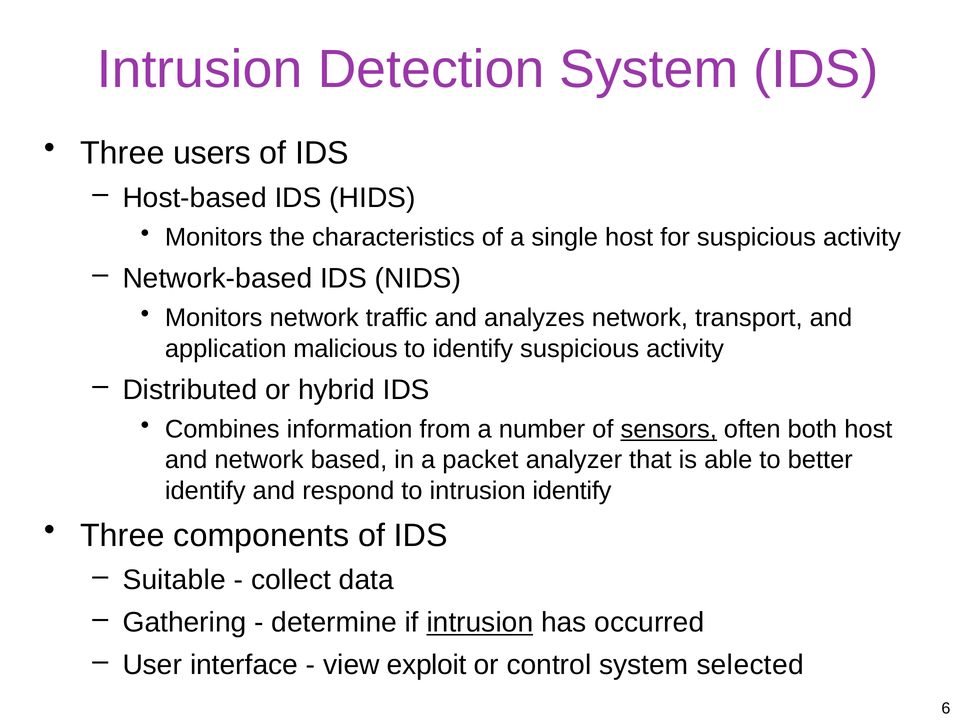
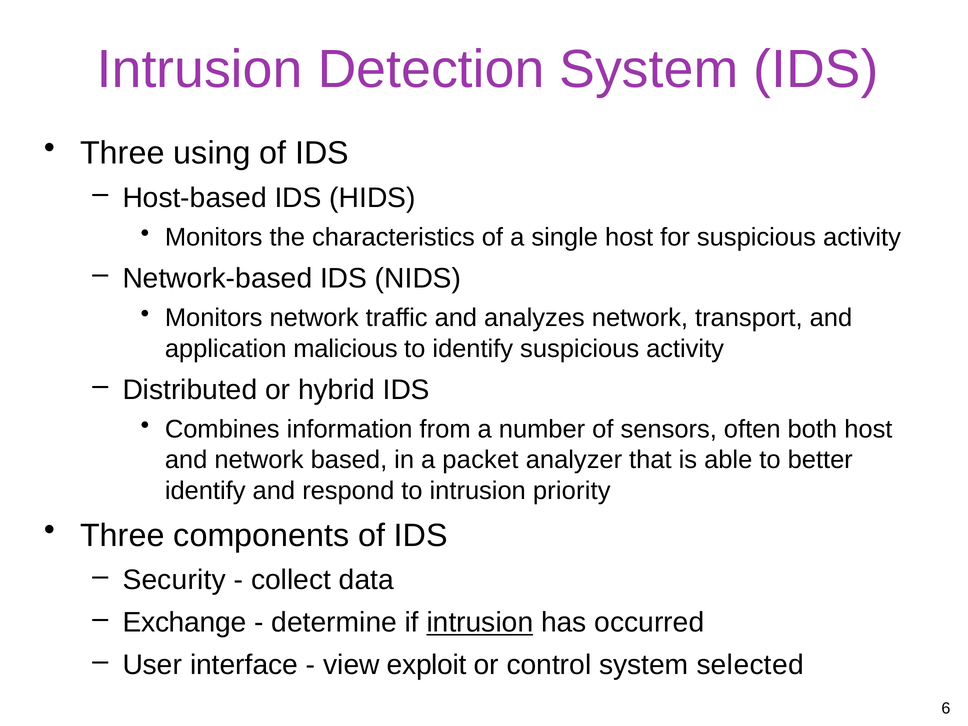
users: users -> using (212, 153)
sensors underline: present -> none (669, 429)
intrusion identify: identify -> priority (572, 491)
Suitable: Suitable -> Security (174, 580)
Gathering: Gathering -> Exchange (185, 623)
